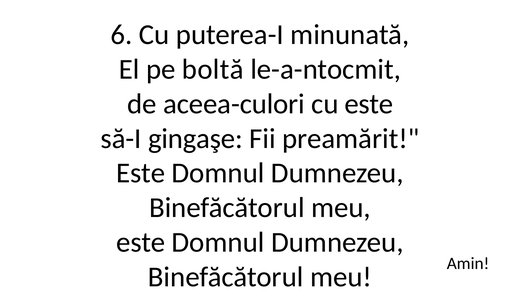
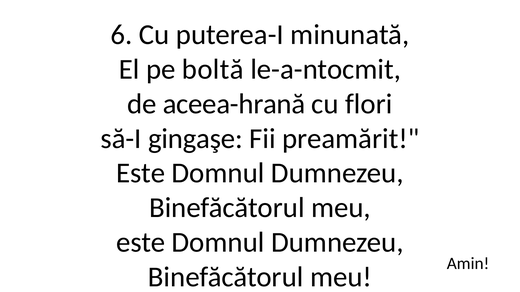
aceea-culori: aceea-culori -> aceea-hrană (234, 104)
cu este: este -> flori (369, 104)
